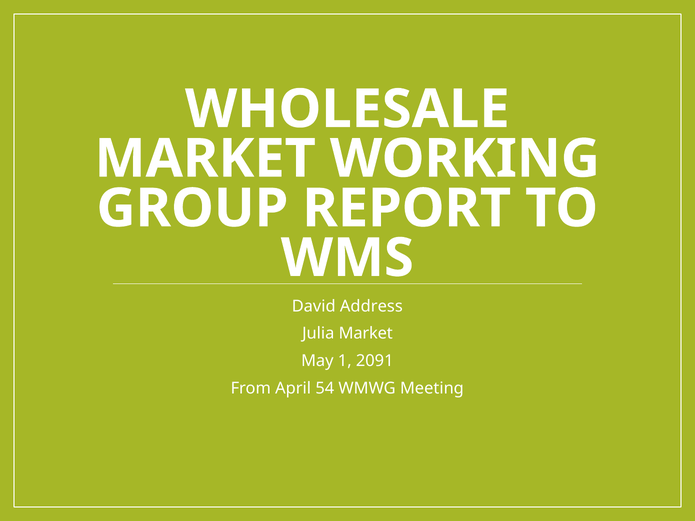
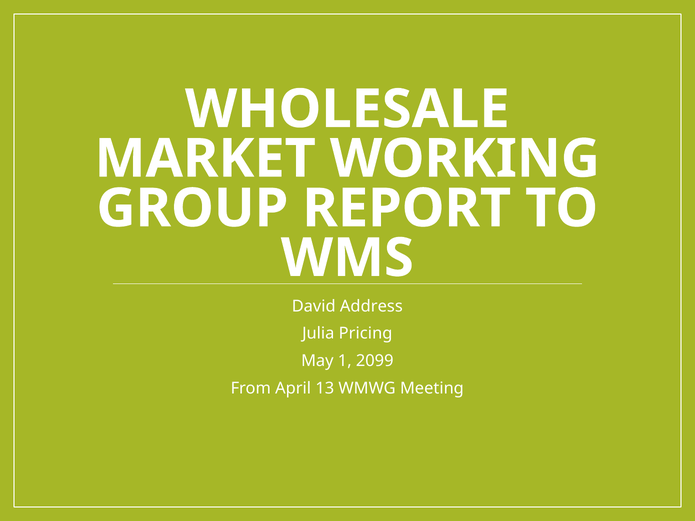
Julia Market: Market -> Pricing (366, 334)
2091: 2091 -> 2099 (375, 361)
54: 54 -> 13 (325, 389)
